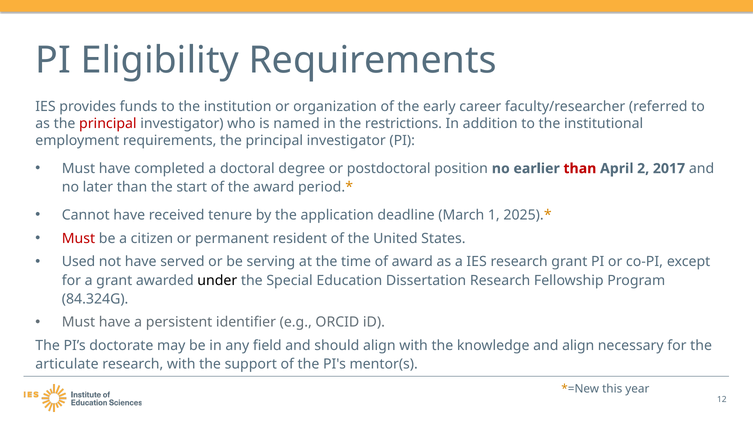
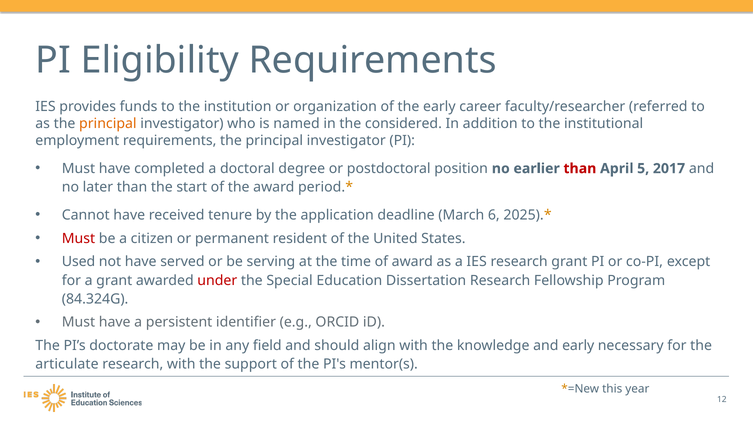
principal colour: red -> orange (108, 124)
restrictions: restrictions -> considered (403, 124)
2: 2 -> 5 (643, 169)
1: 1 -> 6 (494, 215)
under colour: black -> red (217, 281)
and align: align -> early (578, 346)
